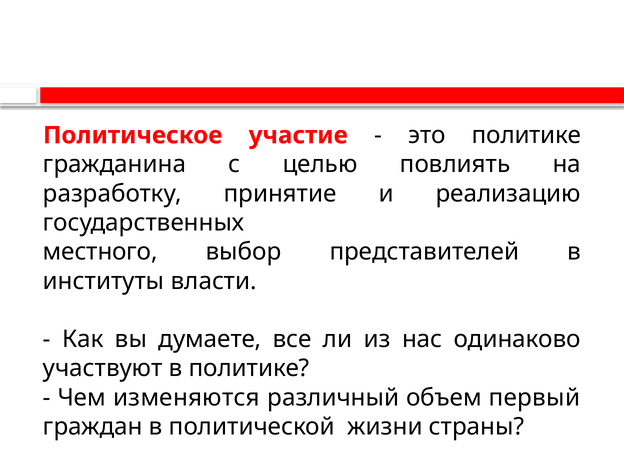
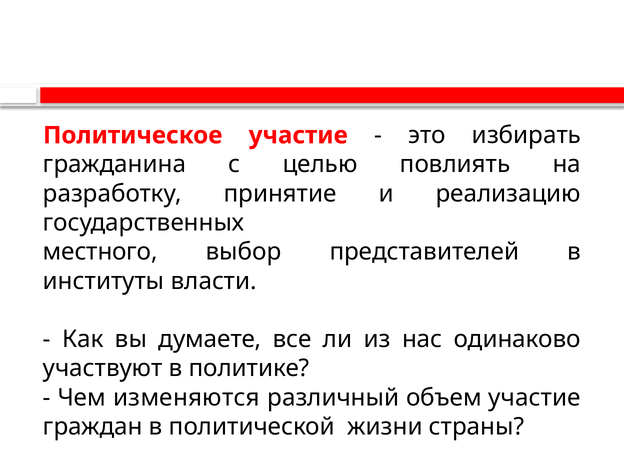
это политике: политике -> избирать (527, 135)
объем первый: первый -> участие (535, 398)
